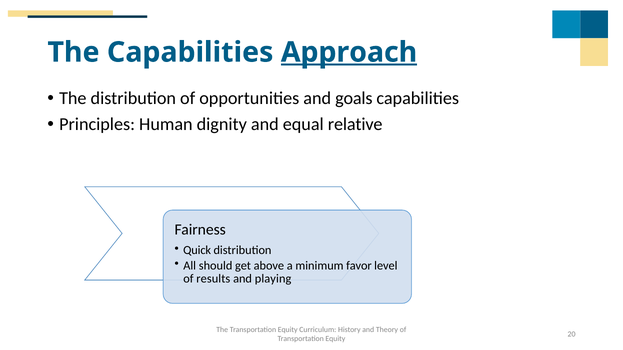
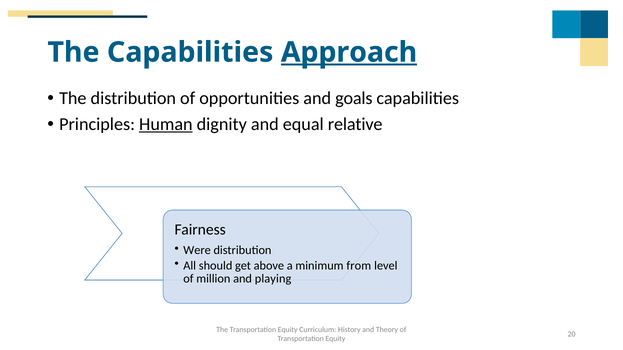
Human underline: none -> present (166, 124)
Quick: Quick -> Were (197, 251)
favor: favor -> from (359, 266)
results: results -> million (213, 279)
